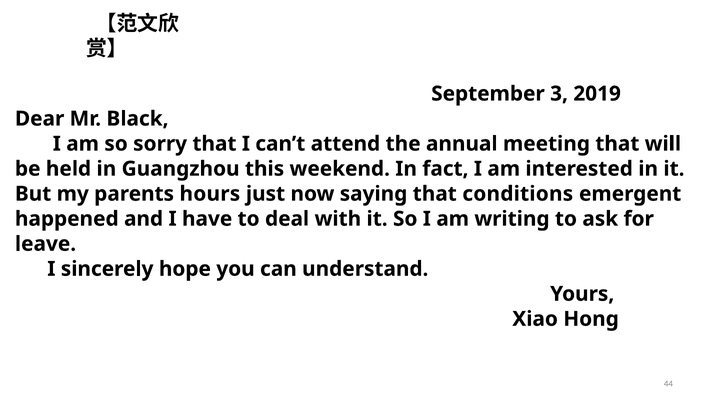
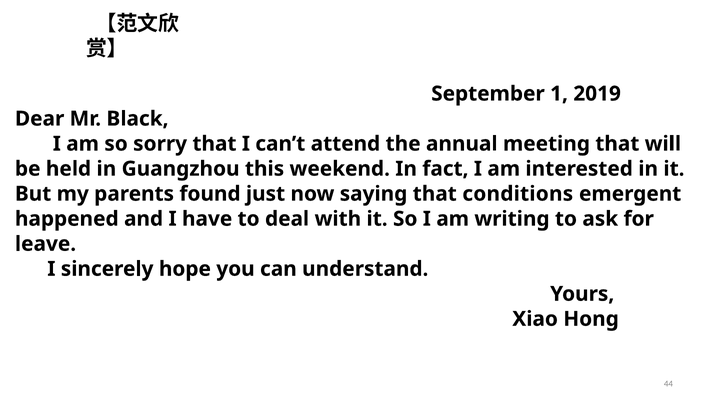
3: 3 -> 1 (559, 94)
hours: hours -> found (210, 194)
